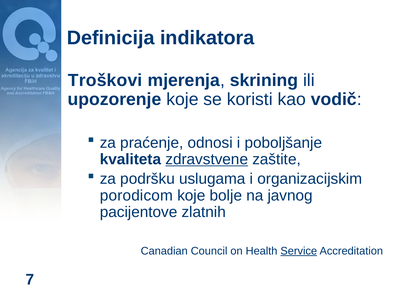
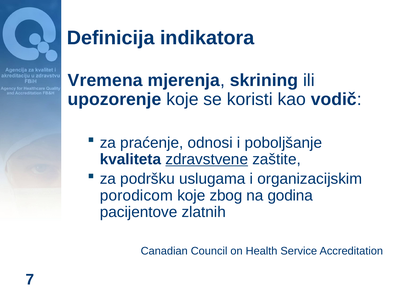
Troškovi: Troškovi -> Vremena (105, 80)
bolje: bolje -> zbog (226, 196)
javnog: javnog -> godina (290, 196)
Service underline: present -> none (299, 251)
